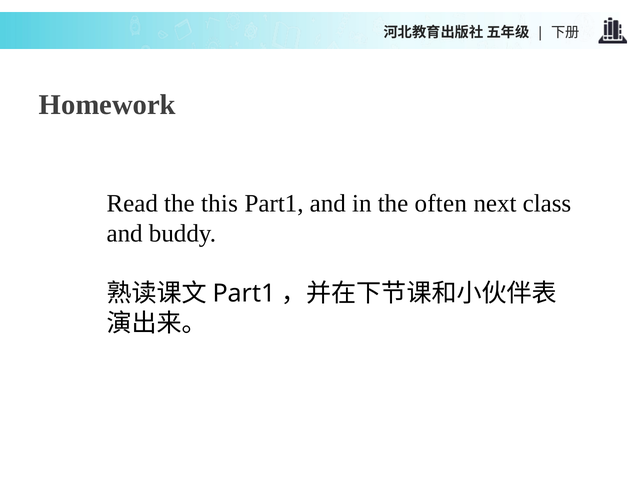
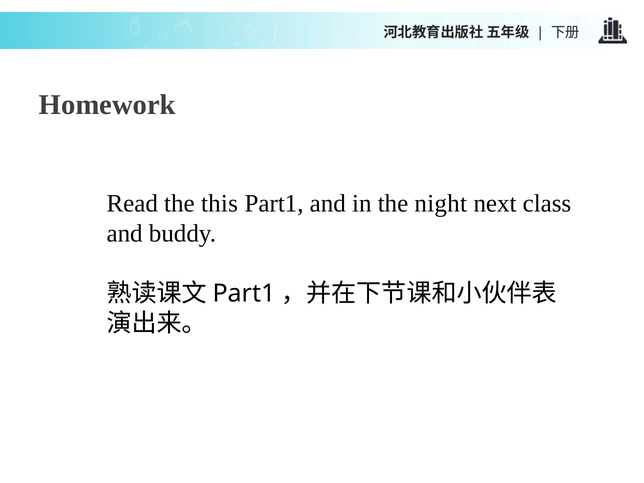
often: often -> night (441, 203)
